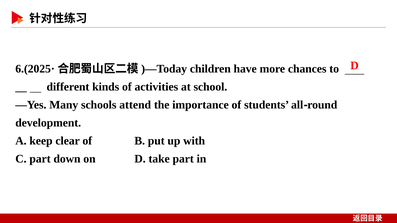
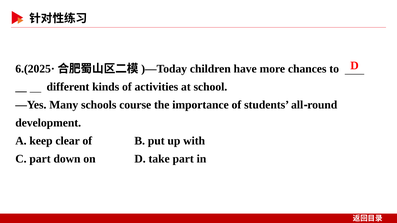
attend: attend -> course (135, 105)
